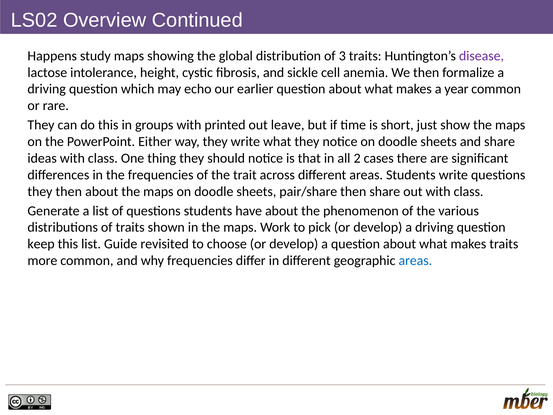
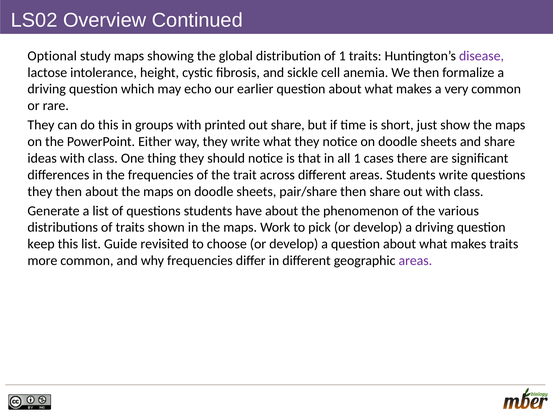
Happens: Happens -> Optional (52, 56)
of 3: 3 -> 1 (342, 56)
year: year -> very (456, 89)
out leave: leave -> share (288, 125)
all 2: 2 -> 1 (357, 158)
areas colour: blue -> purple (415, 260)
